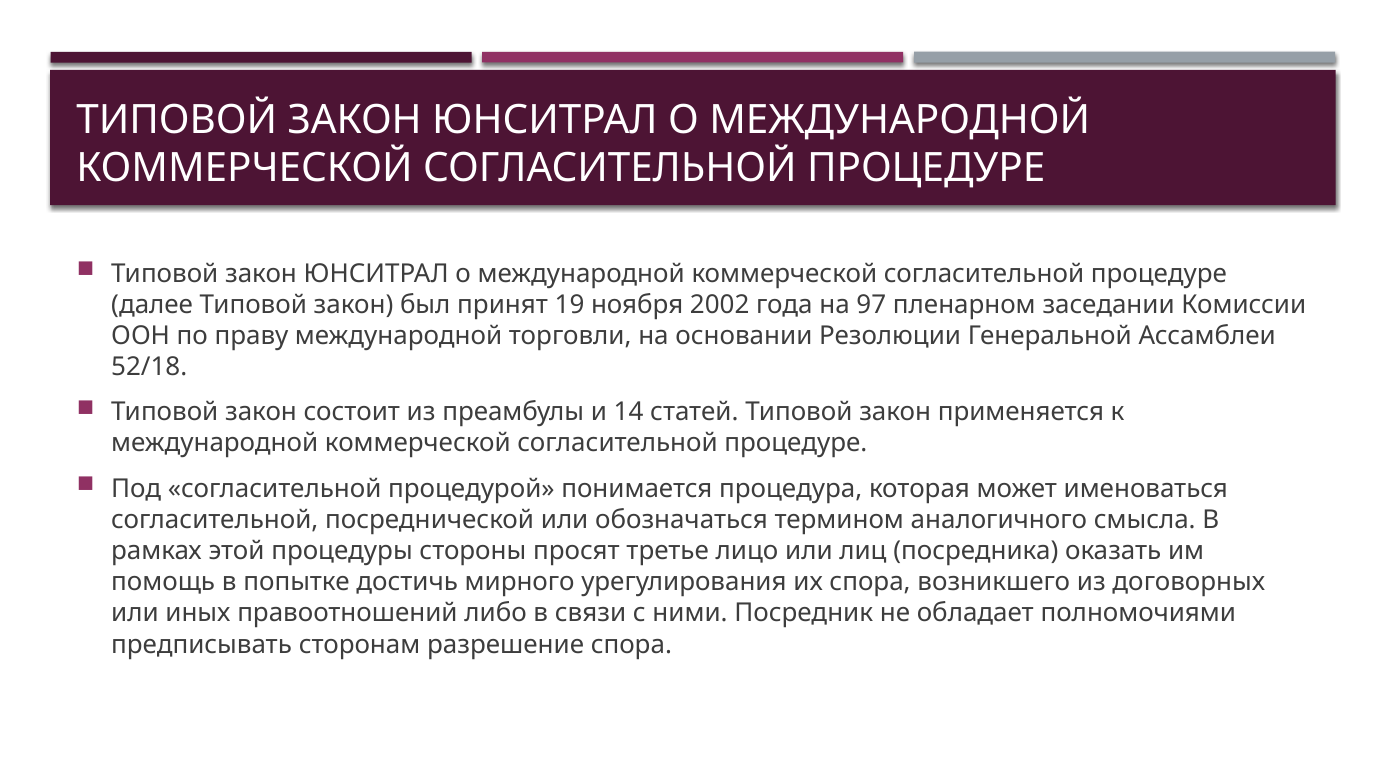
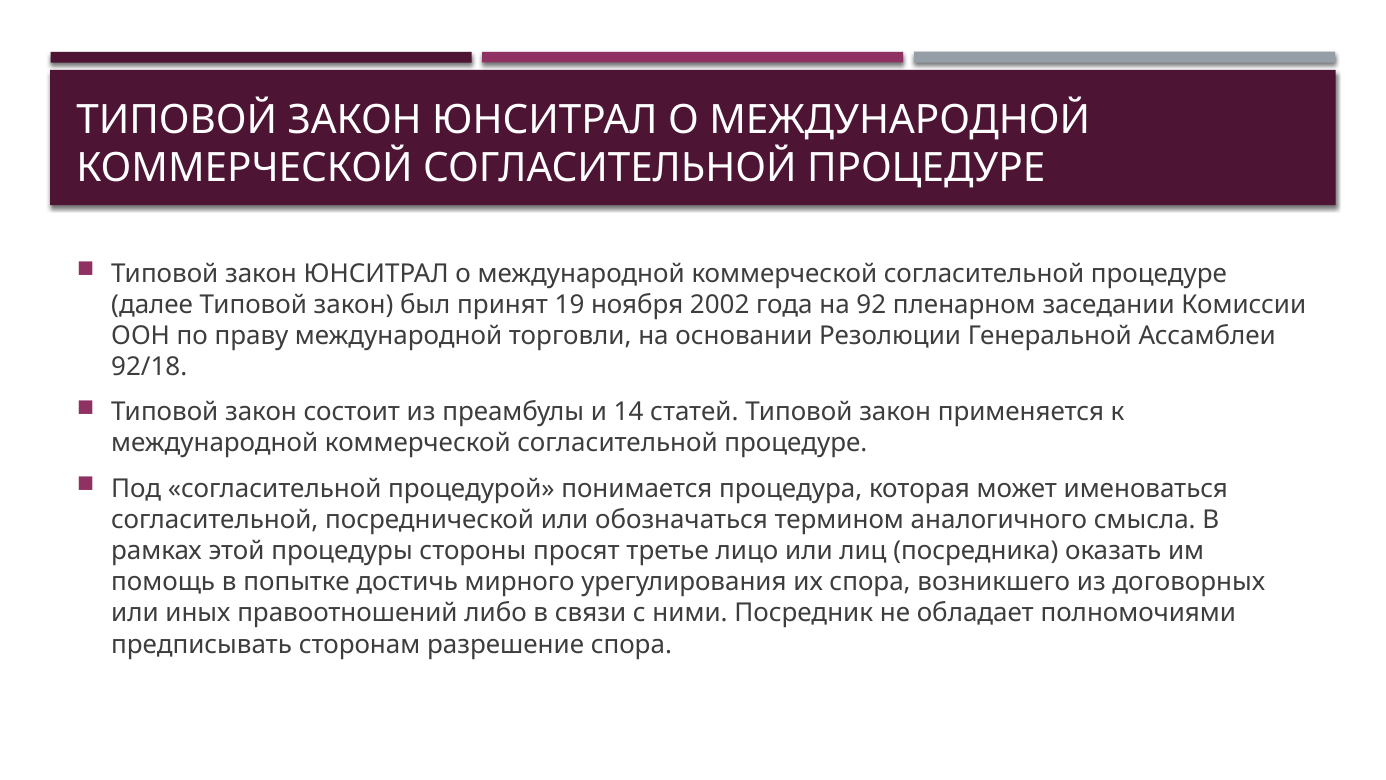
97: 97 -> 92 (871, 305)
52/18: 52/18 -> 92/18 (149, 367)
